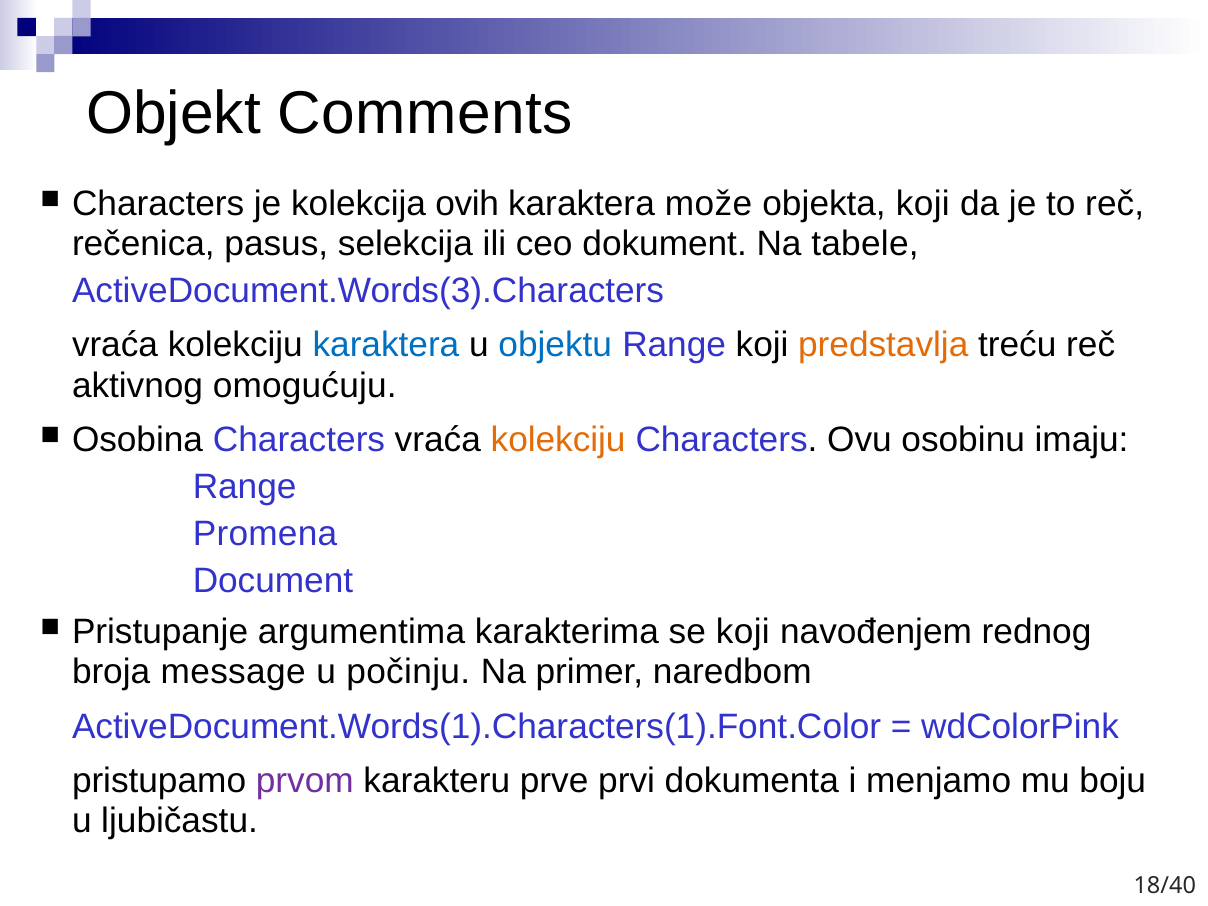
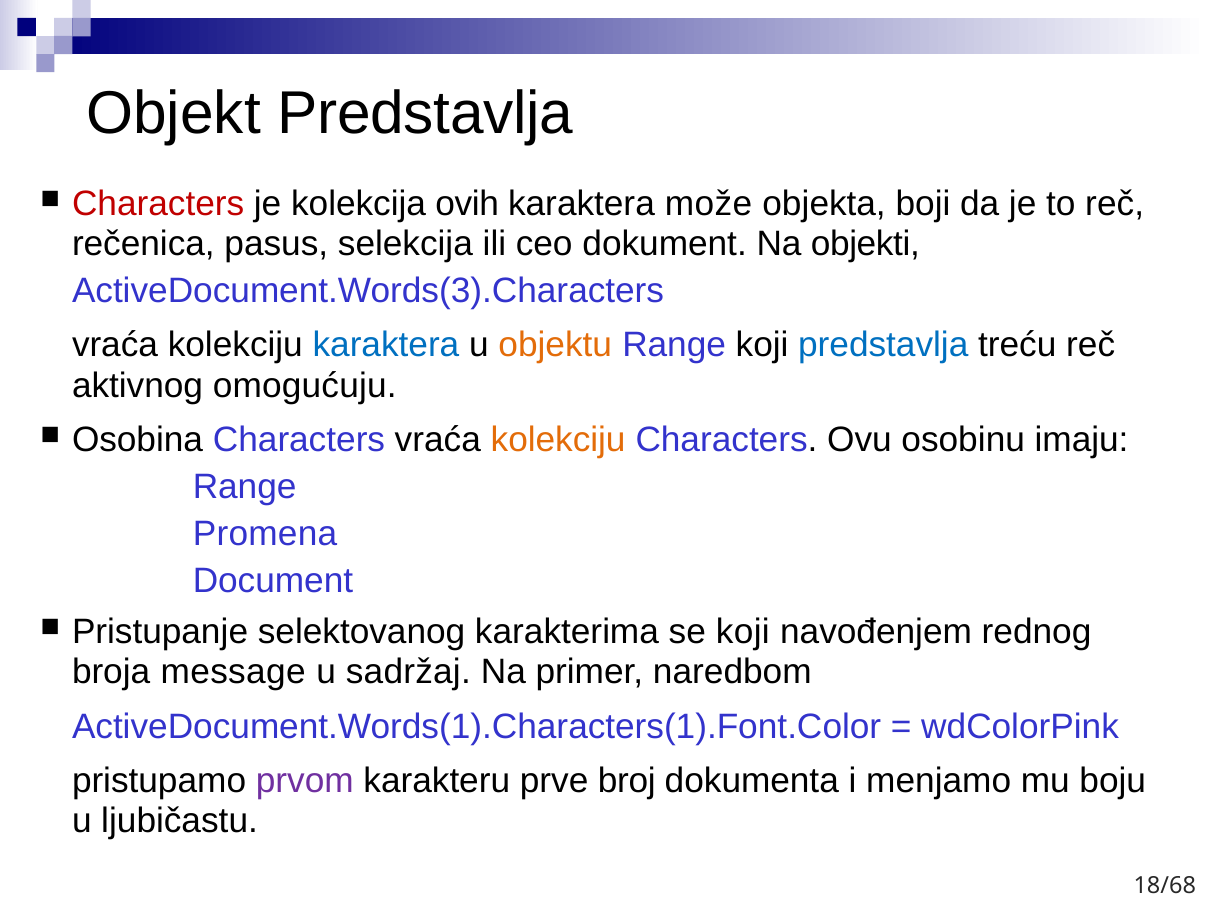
Objekt Comments: Comments -> Predstavlja (425, 113)
Characters colour: black -> red (158, 204)
objekta koji: koji -> boji (923, 204)
tabele: tabele -> objekti (865, 244)
objektu colour: blue -> orange (555, 345)
predstavlja colour: orange -> blue (883, 345)
argumentima: argumentima -> selektovanog (362, 632)
počinju: počinju -> sadržaj (408, 672)
prvi: prvi -> broj (627, 781)
18/40: 18/40 -> 18/68 (1165, 886)
